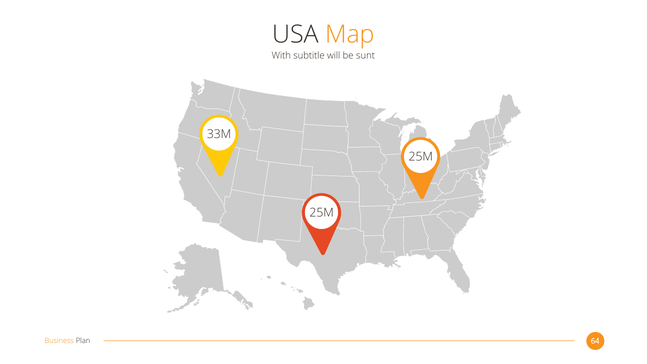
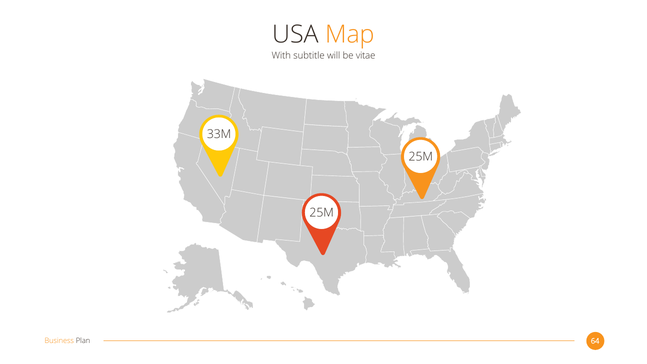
sunt: sunt -> vitae (366, 56)
